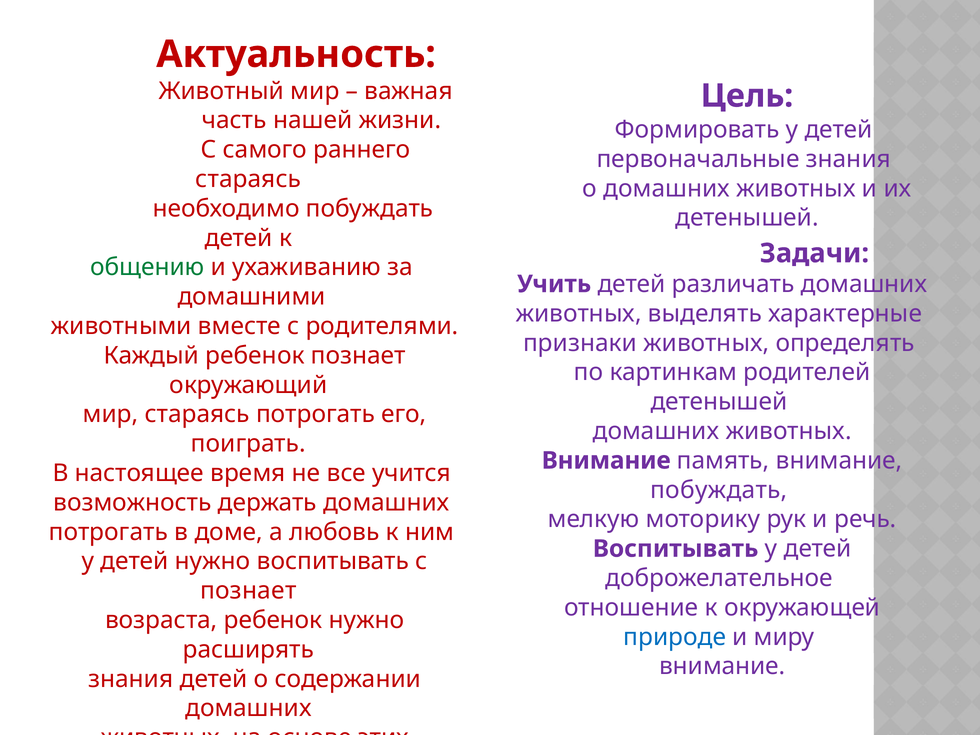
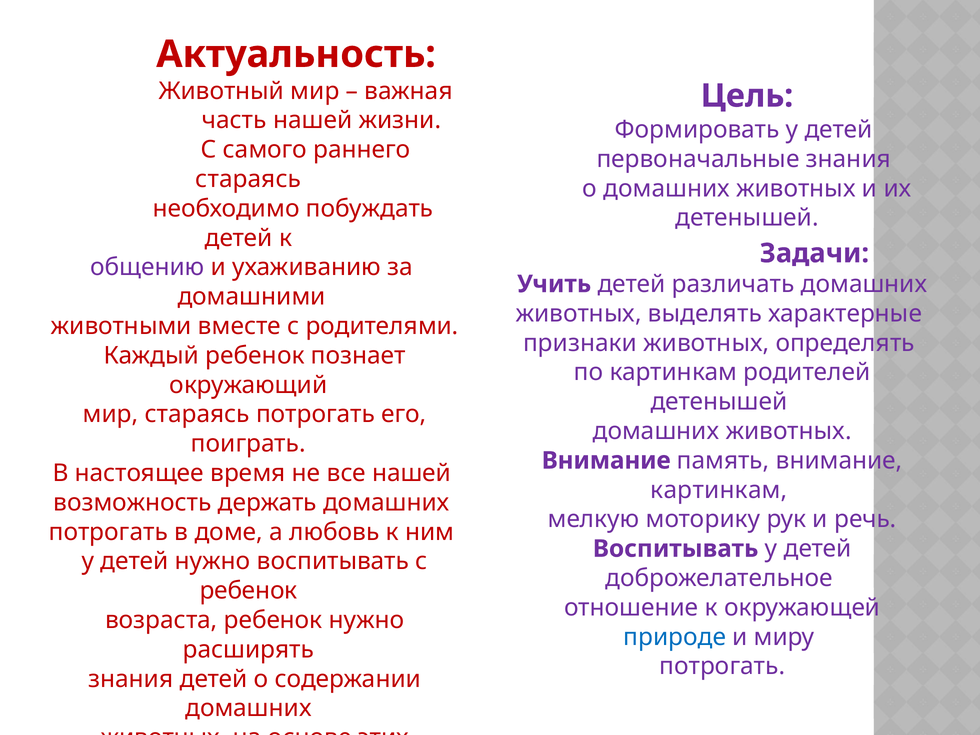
общению colour: green -> purple (147, 267)
все учится: учится -> нашей (411, 473)
побуждать: побуждать -> картинкам (719, 490)
познает: познает -> ребенок (248, 591)
внимание: внимание -> потрогать (722, 666)
